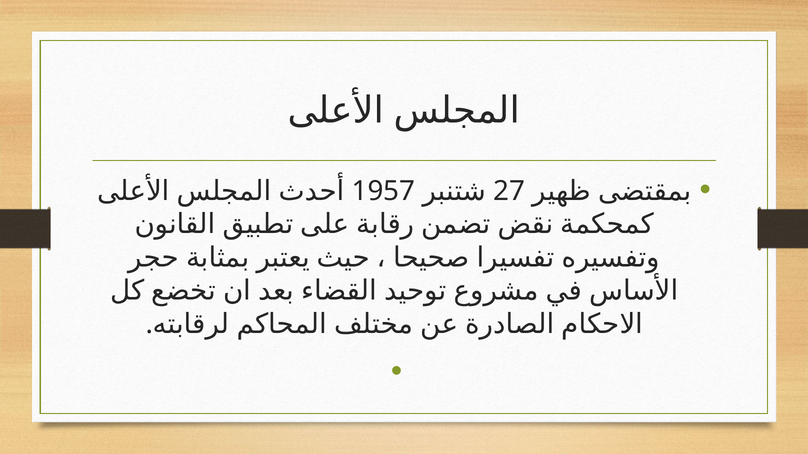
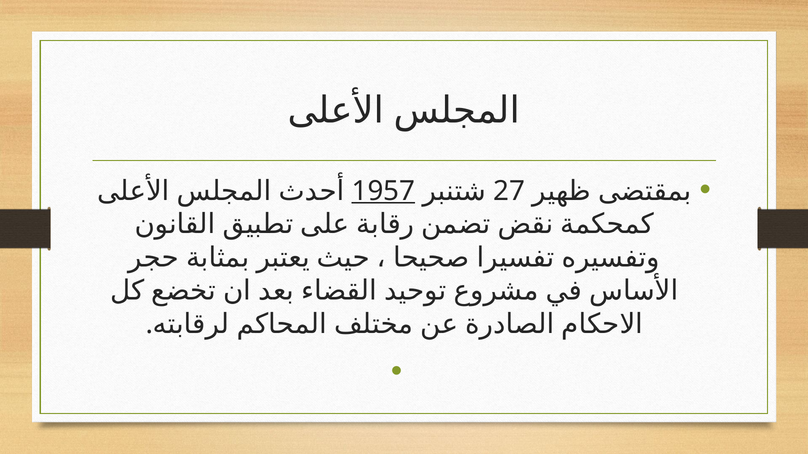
1957 underline: none -> present (383, 191)
